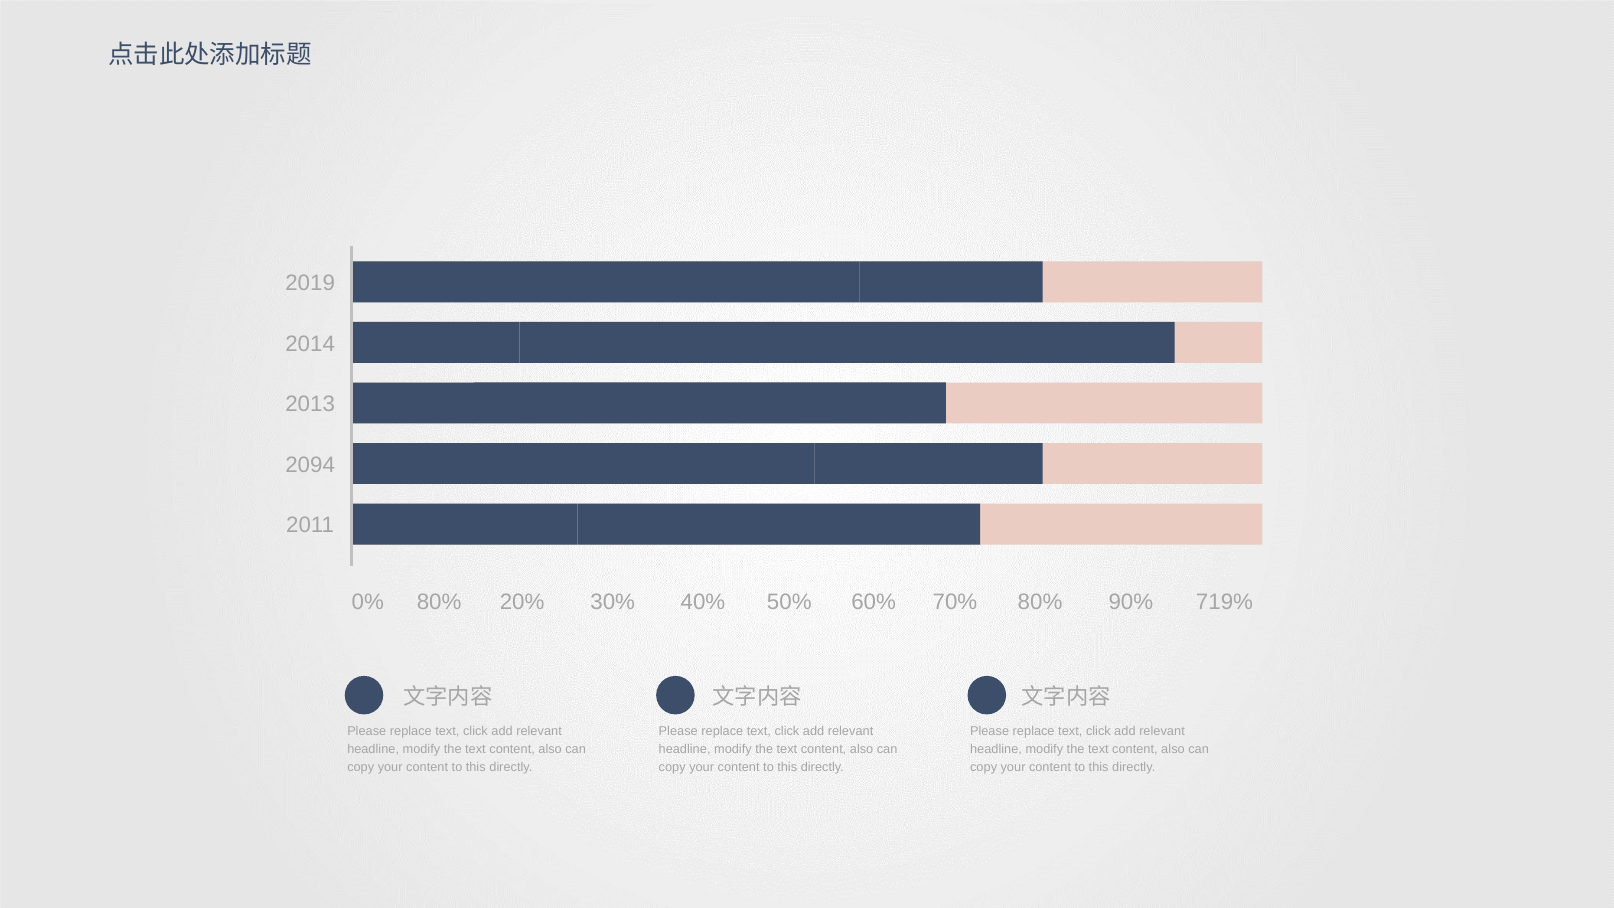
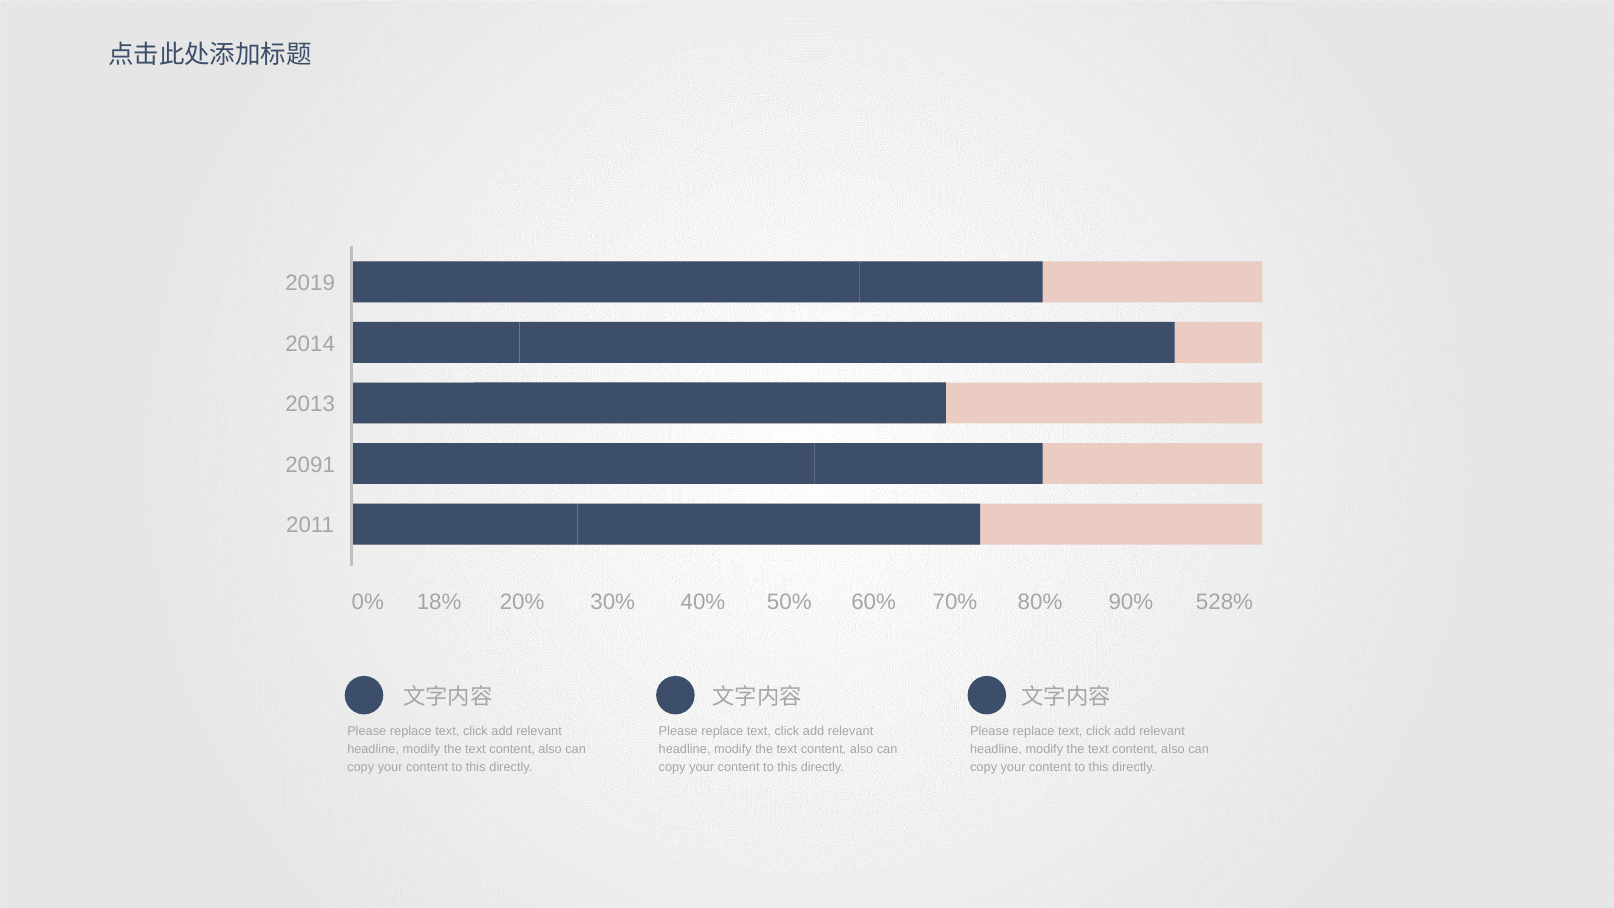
2094: 2094 -> 2091 (310, 465)
0% 80%: 80% -> 18% (439, 602)
719%: 719% -> 528% (1224, 602)
